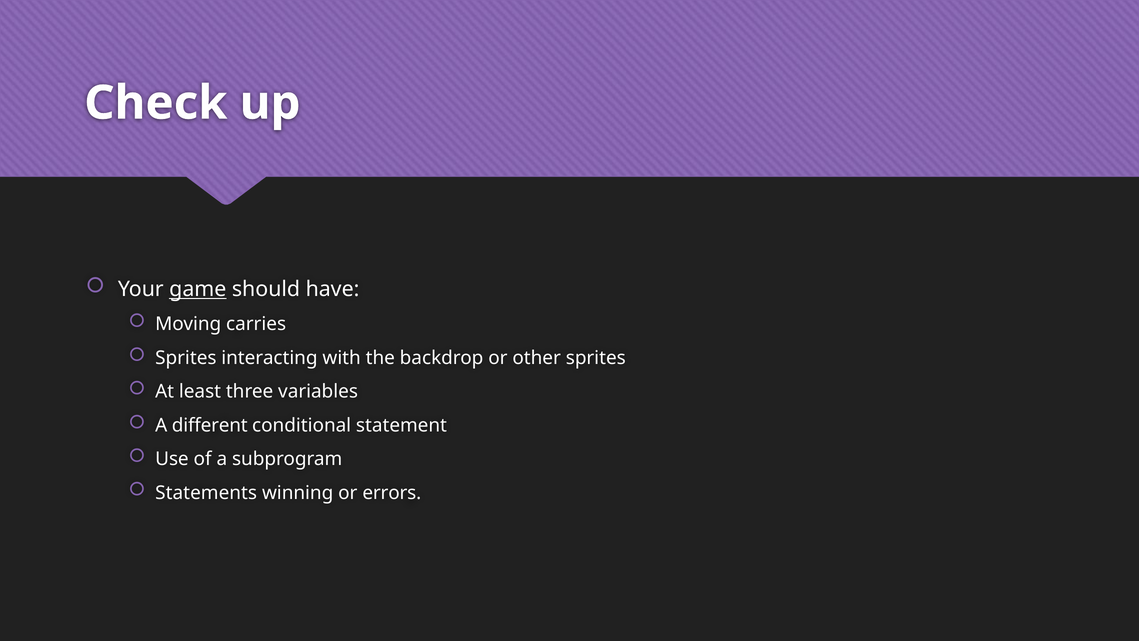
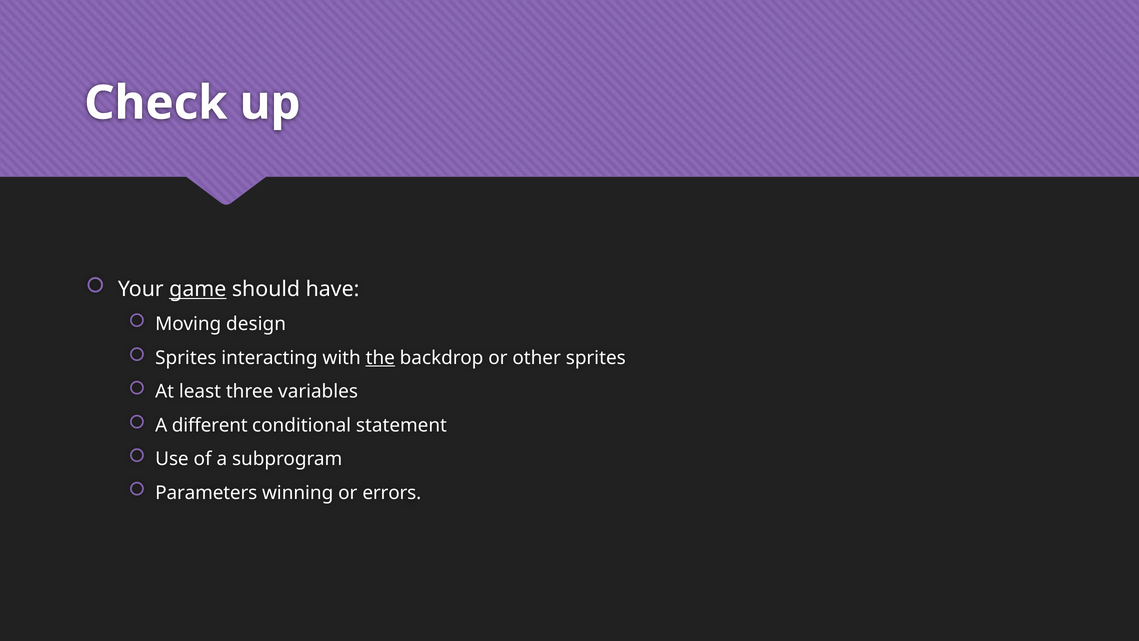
carries: carries -> design (256, 324)
the underline: none -> present (380, 358)
Statements: Statements -> Parameters (206, 493)
